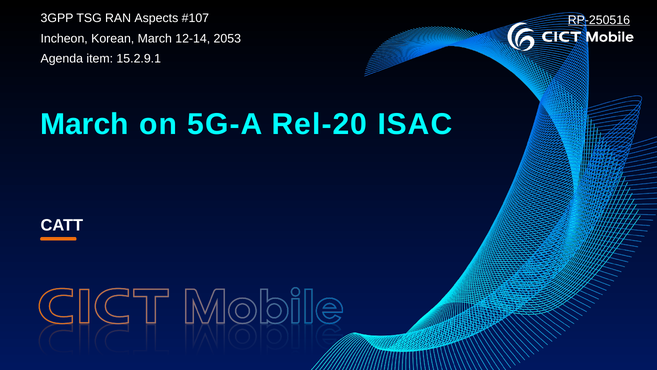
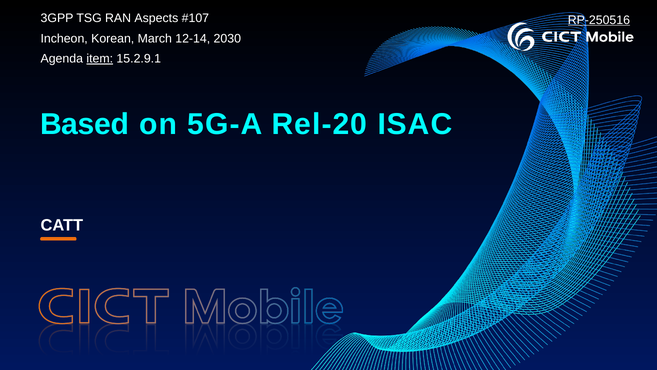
2053: 2053 -> 2030 (227, 39)
item underline: none -> present (100, 59)
March: March -> Based (85, 124)
